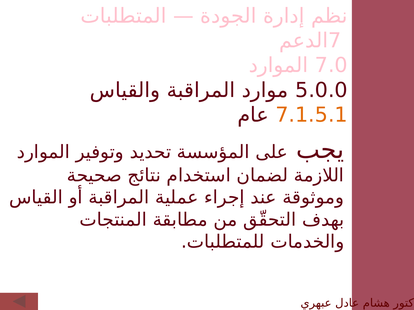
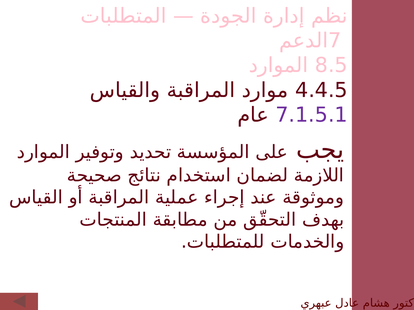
7.0: 7.0 -> 8.5 (331, 66)
5.0.0: 5.0.0 -> 4.4.5 (321, 90)
7.1.5.1 colour: orange -> purple (312, 115)
